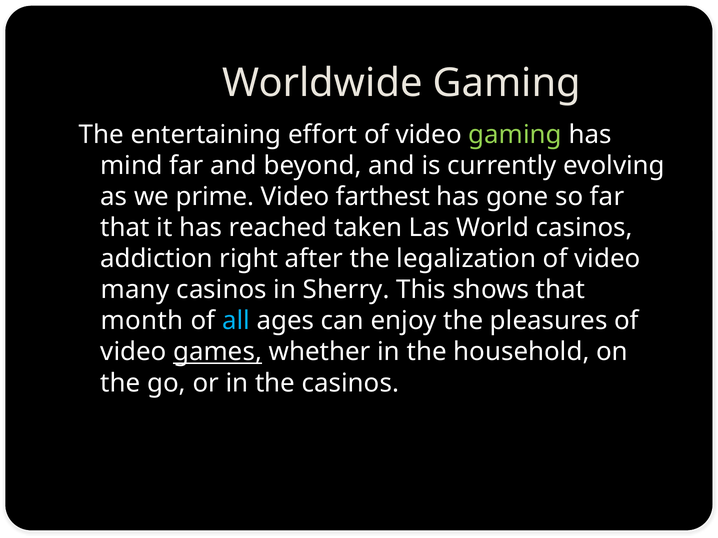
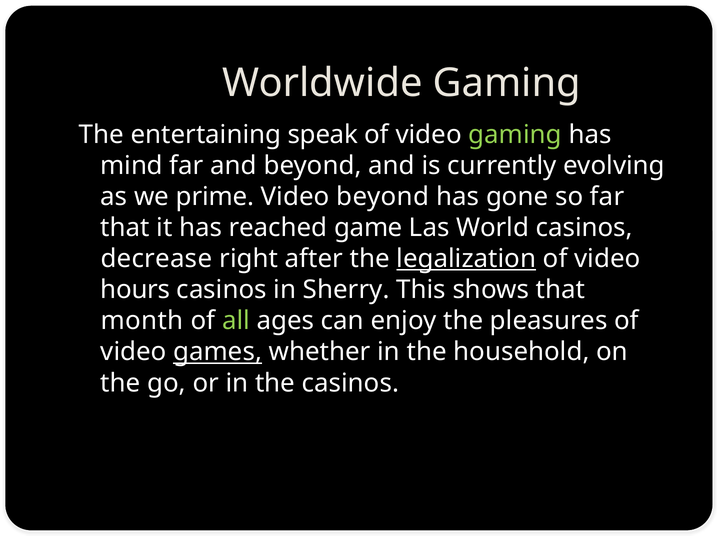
effort: effort -> speak (323, 135)
Video farthest: farthest -> beyond (383, 197)
taken: taken -> game (368, 228)
addiction: addiction -> decrease (156, 259)
legalization underline: none -> present (466, 259)
many: many -> hours (135, 290)
all colour: light blue -> light green (236, 321)
